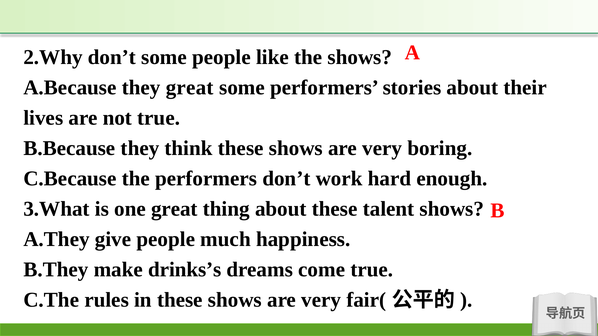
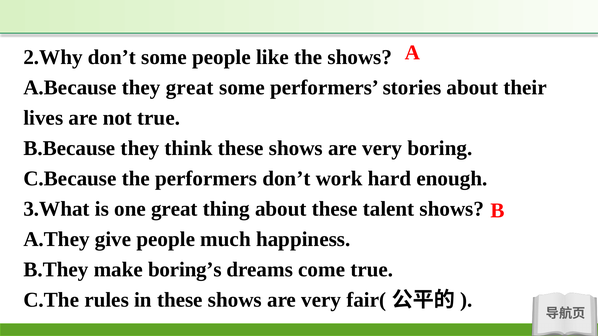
drinks’s: drinks’s -> boring’s (185, 270)
